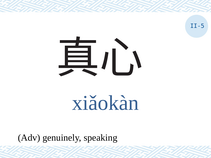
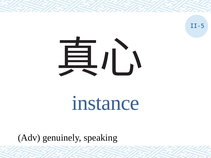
xiǎokàn: xiǎokàn -> instance (106, 103)
